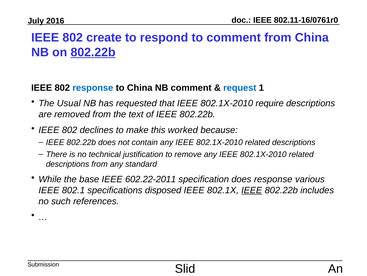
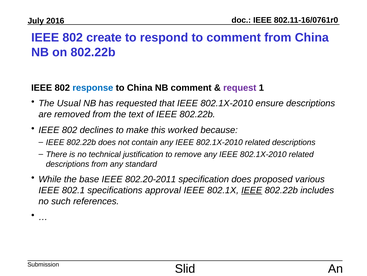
802.22b underline: present -> none (93, 52)
request colour: blue -> purple (240, 88)
require: require -> ensure (270, 103)
602.22-2011: 602.22-2011 -> 802.20-2011 (151, 179)
does response: response -> proposed (273, 179)
disposed: disposed -> approval (163, 190)
